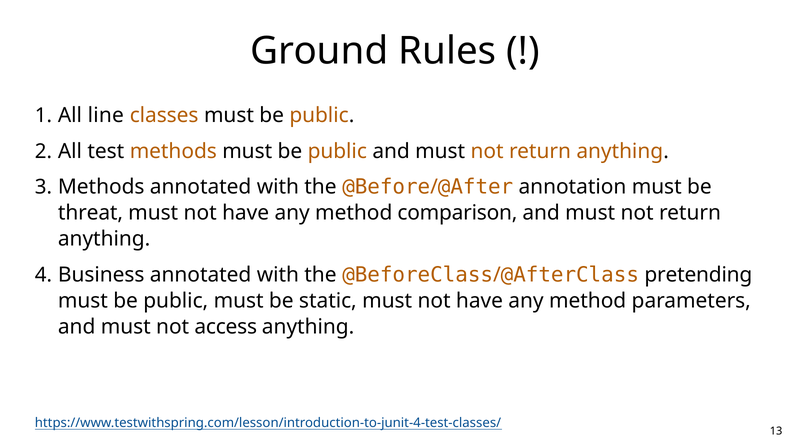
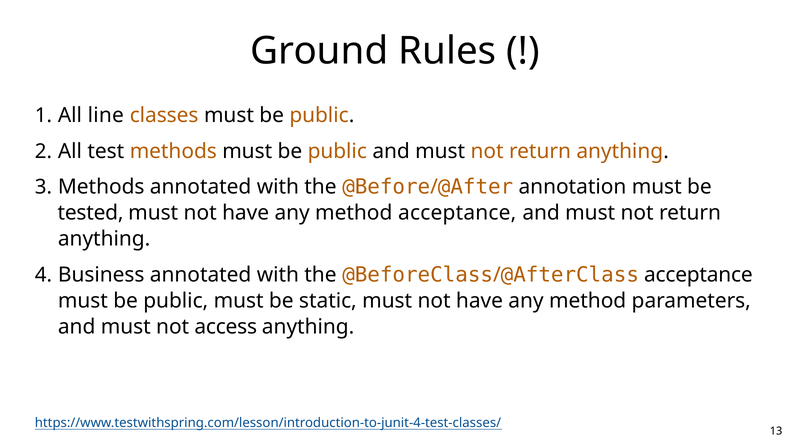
threat: threat -> tested (91, 213)
method comparison: comparison -> acceptance (457, 213)
pretending: pretending -> acceptance (698, 275)
